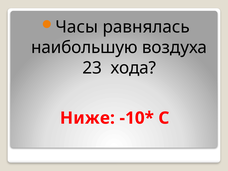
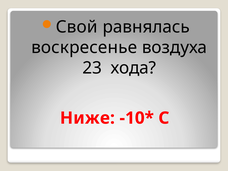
Часы: Часы -> Свой (77, 27)
наибольшую: наибольшую -> воскресенье (84, 47)
